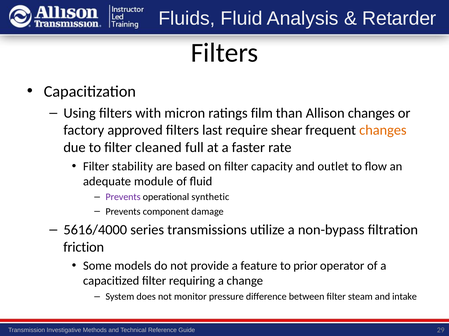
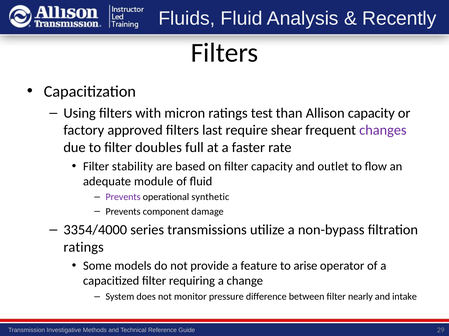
Retarder: Retarder -> Recently (399, 18)
film: film -> test (262, 113)
Allison changes: changes -> capacity (371, 113)
changes colour: orange -> purple (383, 131)
cleaned: cleaned -> doubles (159, 148)
5616/4000: 5616/4000 -> 3354/4000 (95, 230)
friction: friction -> ratings (84, 248)
prior: prior -> arise (305, 266)
steam: steam -> nearly (360, 297)
